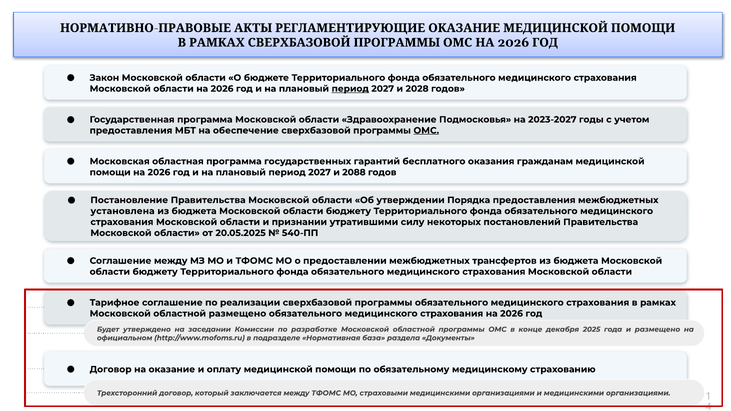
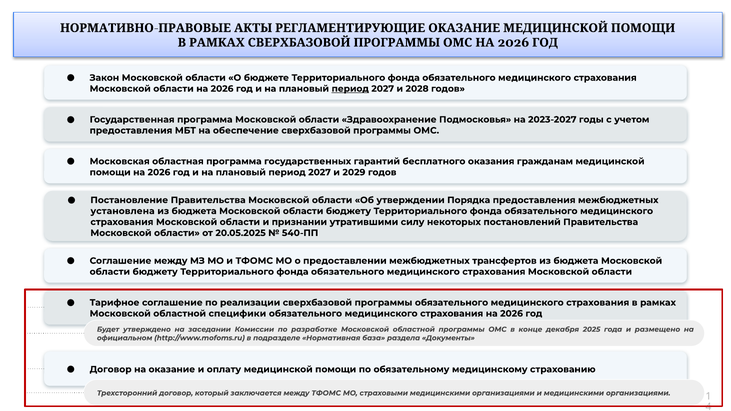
ОМС underline: present -> none (426, 131)
2088: 2088 -> 2029 (354, 172)
областной размещено: размещено -> специфики (237, 314)
